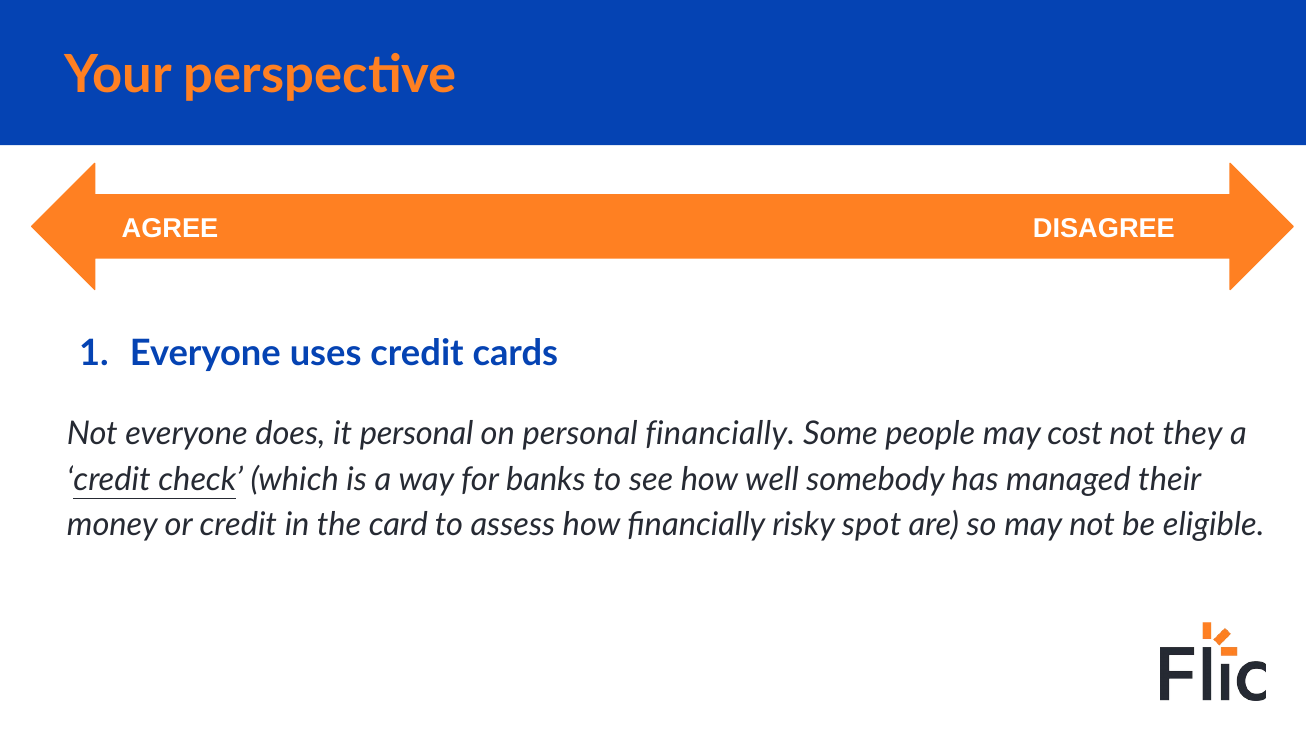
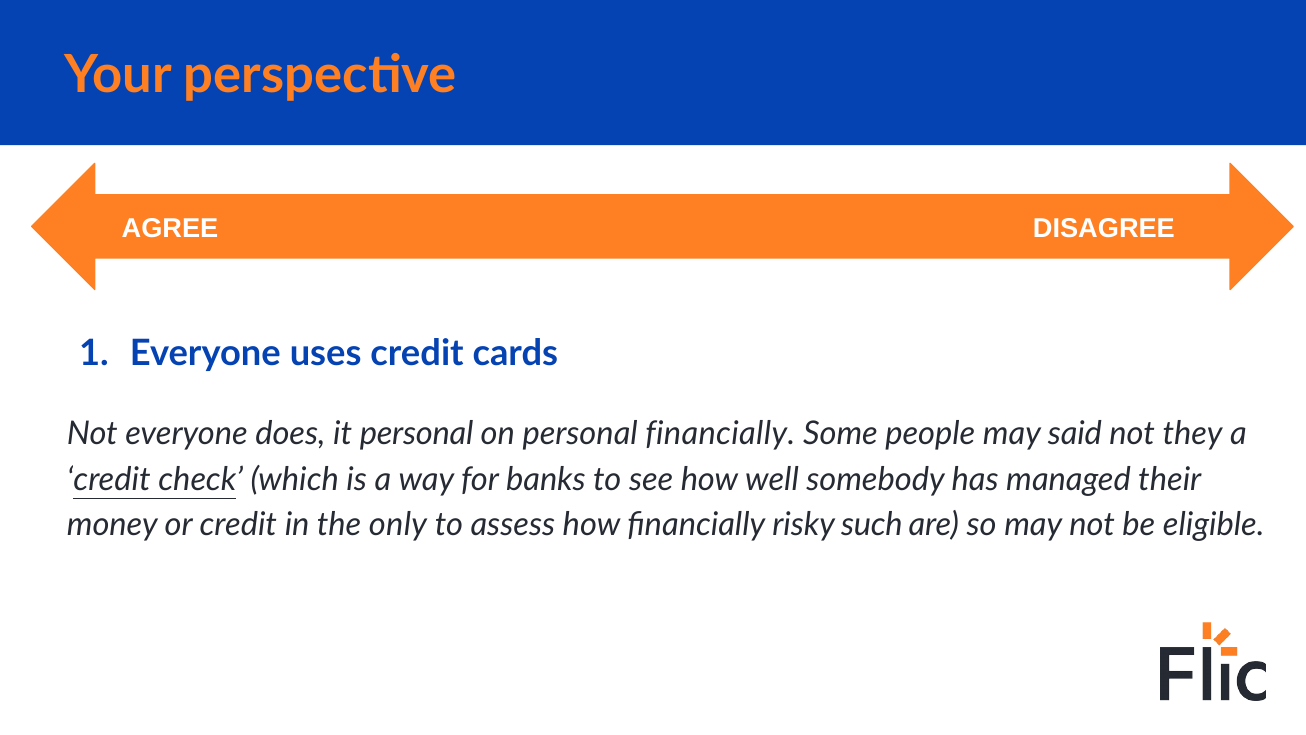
cost: cost -> said (1075, 434)
card: card -> only (398, 524)
spot: spot -> such (872, 524)
